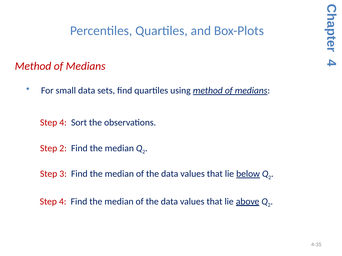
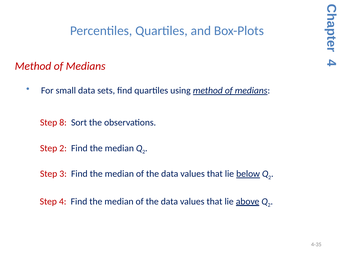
4: 4 -> 8 (63, 123)
